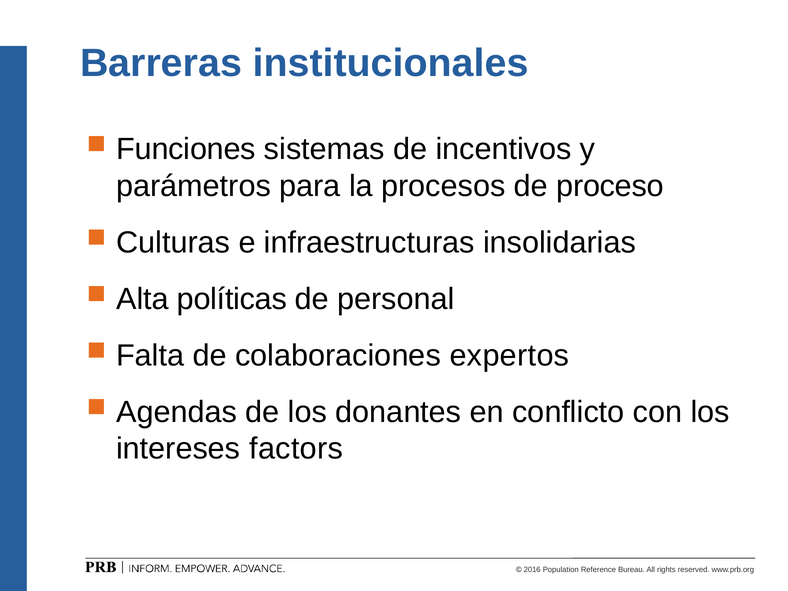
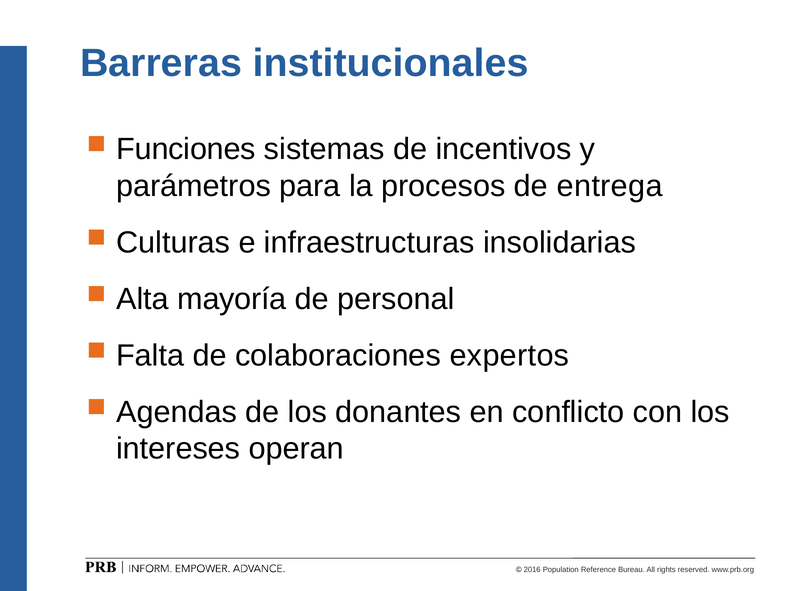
proceso: proceso -> entrega (610, 186)
políticas: políticas -> mayoría (232, 299)
factors: factors -> operan (296, 449)
